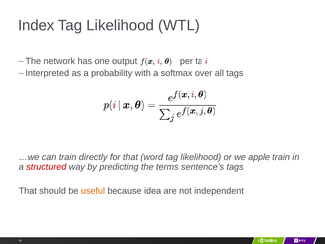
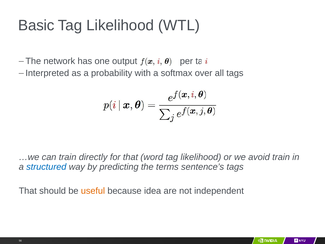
Index: Index -> Basic (36, 25)
apple: apple -> avoid (259, 157)
structured colour: red -> blue (46, 167)
